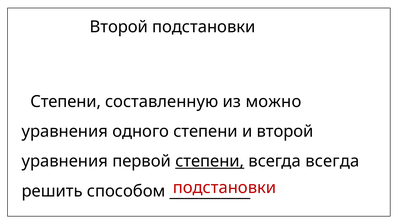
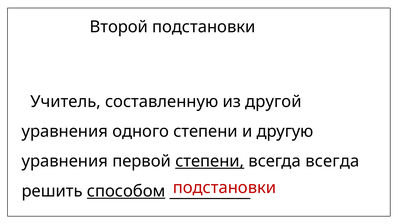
Степени: Степени -> Учитель (66, 101)
можно: можно -> другой (273, 101)
и второй: второй -> другую (285, 131)
способом underline: none -> present (126, 191)
